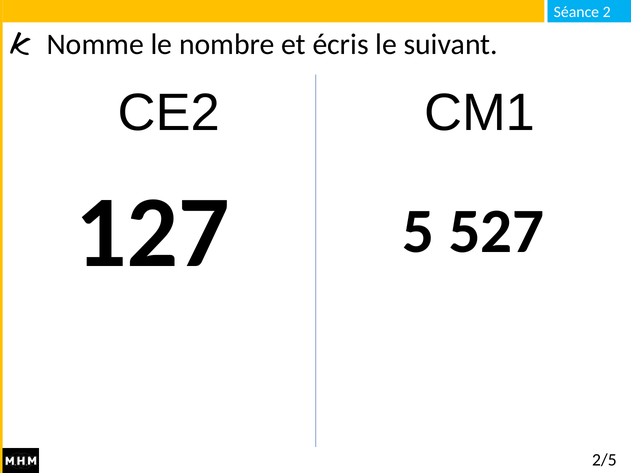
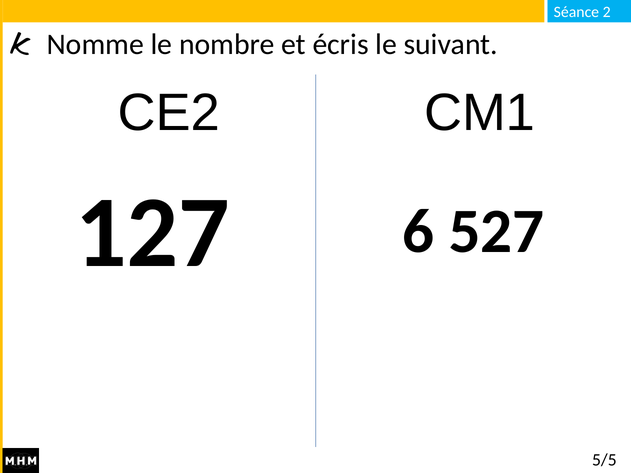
5: 5 -> 6 (418, 232)
2/5: 2/5 -> 5/5 (604, 460)
